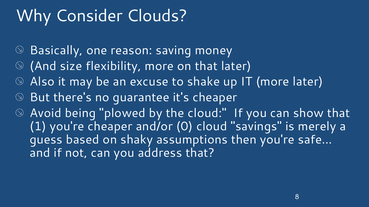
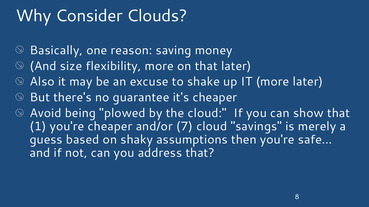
0: 0 -> 7 (185, 127)
